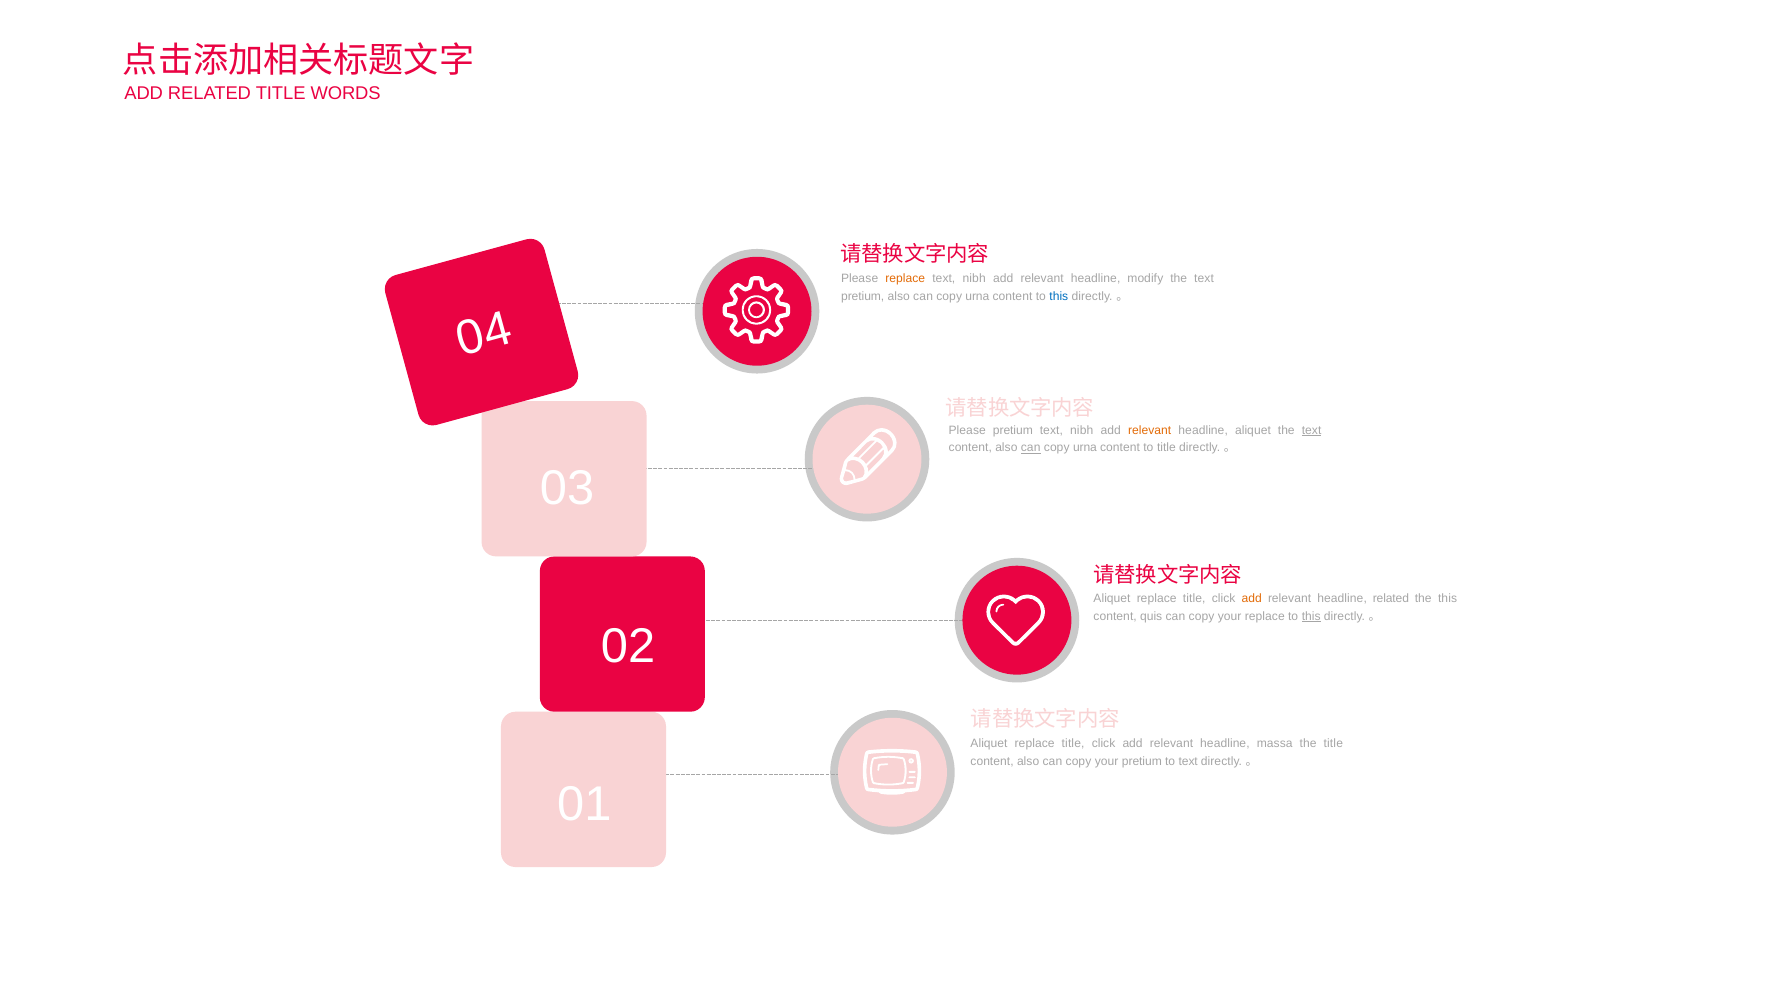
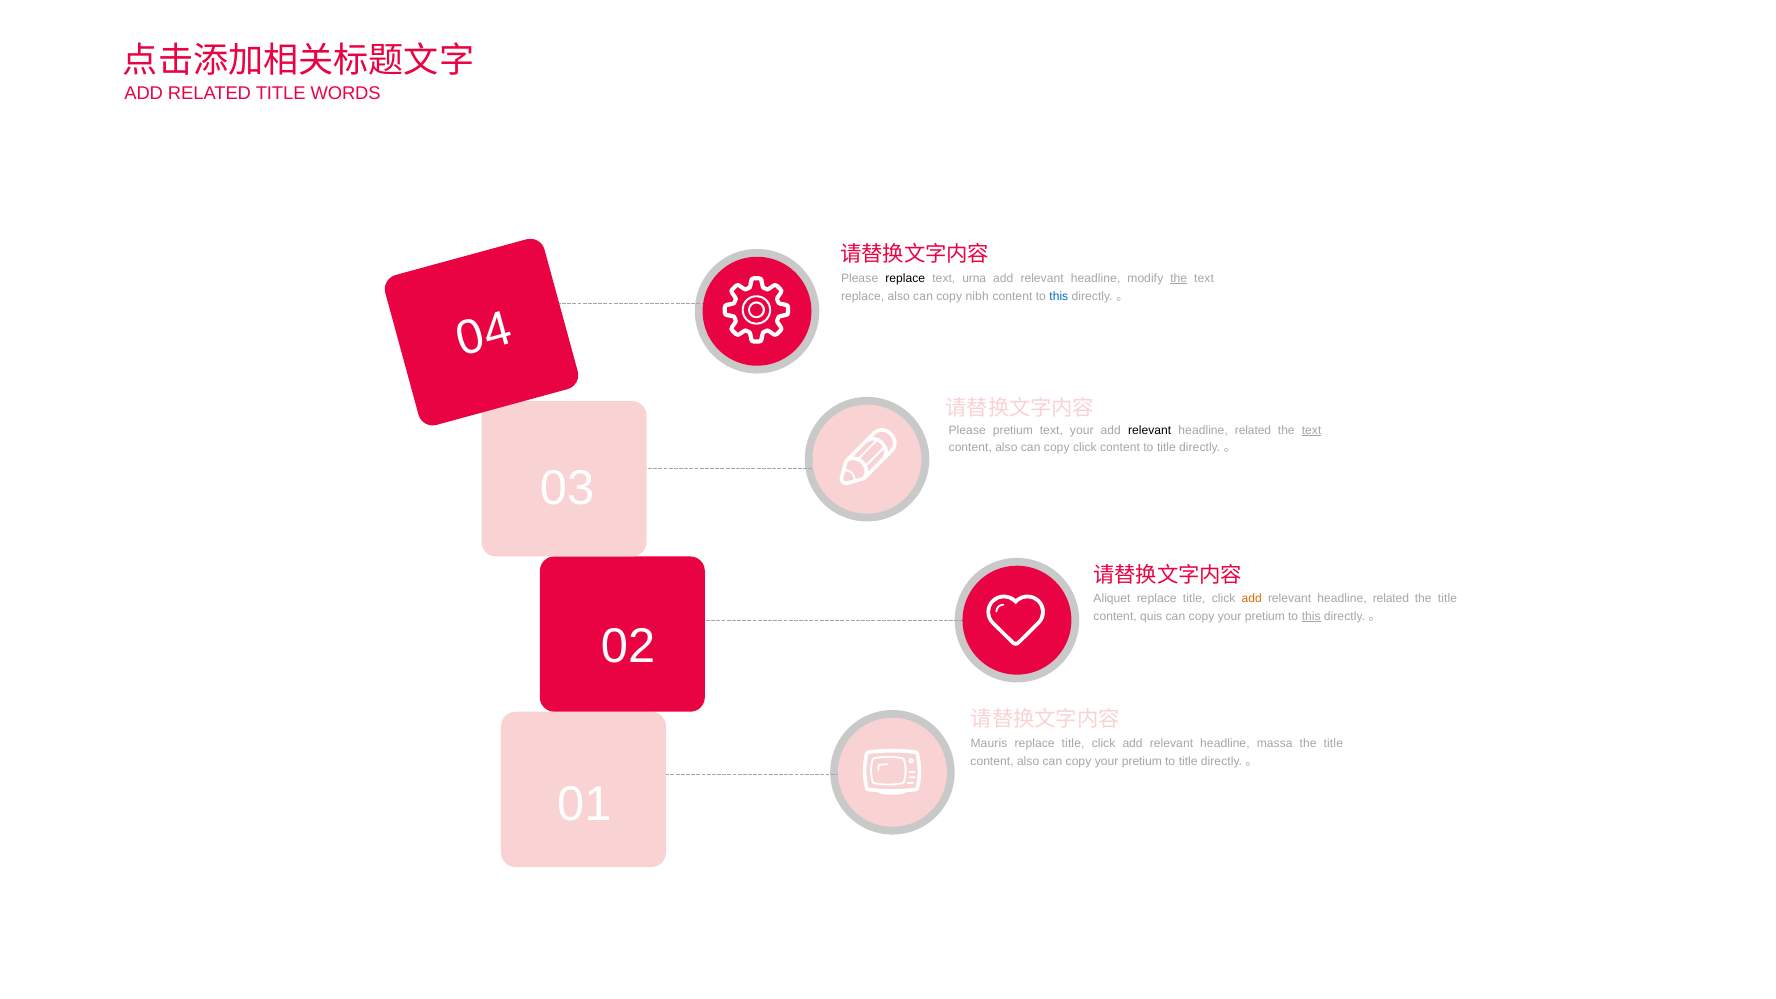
replace colour: orange -> black (905, 279)
nibh: nibh -> urna (974, 279)
the underline: none -> present (1179, 279)
pretium: pretium -> replace (863, 296)
urna: urna -> nibh (977, 296)
nibh: nibh -> your (1082, 430)
relevant colour: orange -> black (1150, 430)
aliquet: aliquet -> related (1253, 430)
can underline: present -> none (1031, 448)
urna: urna -> click (1085, 448)
this: this -> title (1448, 599)
replace: replace -> pretium (1265, 616)
Aliquet: Aliquet -> Mauris (989, 744)
text: text -> title (1188, 761)
